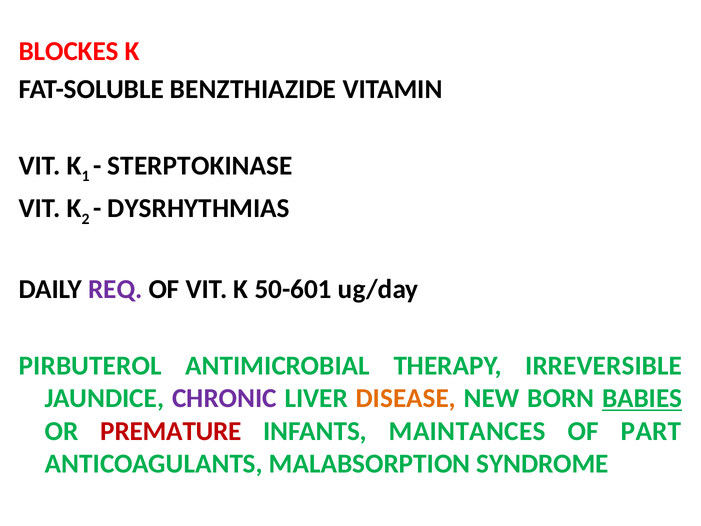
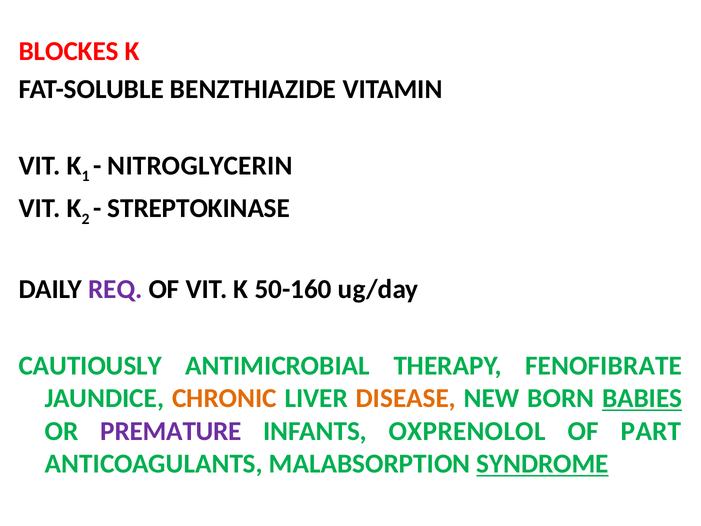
STERPTOKINASE: STERPTOKINASE -> NITROGLYCERIN (200, 166)
DYSRHYTHMIAS: DYSRHYTHMIAS -> STREPTOKINASE (199, 208)
50-601: 50-601 -> 50-160 (293, 289)
PIRBUTEROL: PIRBUTEROL -> CAUTIOUSLY (90, 366)
IRREVERSIBLE: IRREVERSIBLE -> FENOFIBRATE (604, 366)
CHRONIC colour: purple -> orange (224, 398)
PREMATURE colour: red -> purple (171, 431)
MAINTANCES: MAINTANCES -> OXPRENOLOL (467, 431)
SYNDROME underline: none -> present (543, 464)
